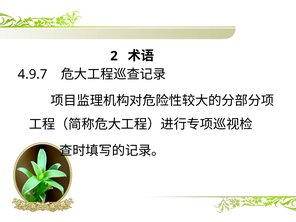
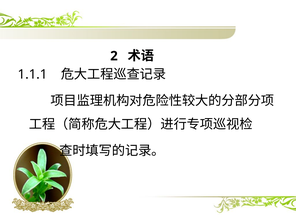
4.9.7: 4.9.7 -> 1.1.1 (33, 74)
